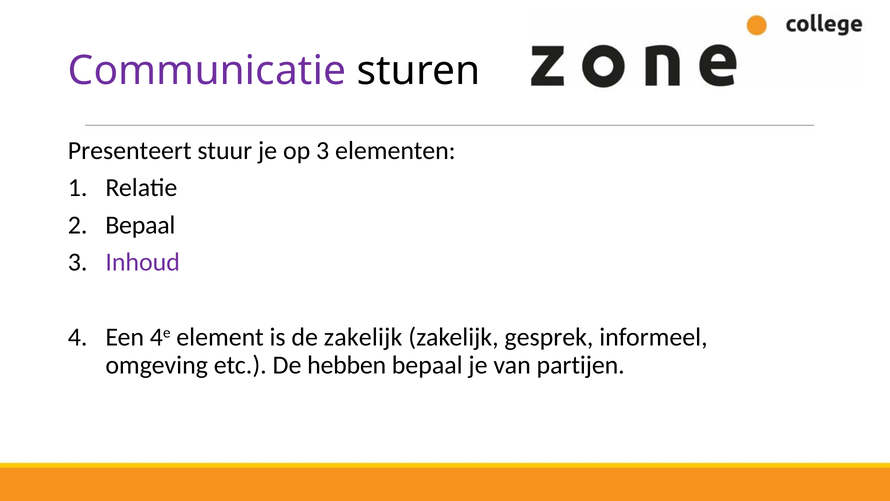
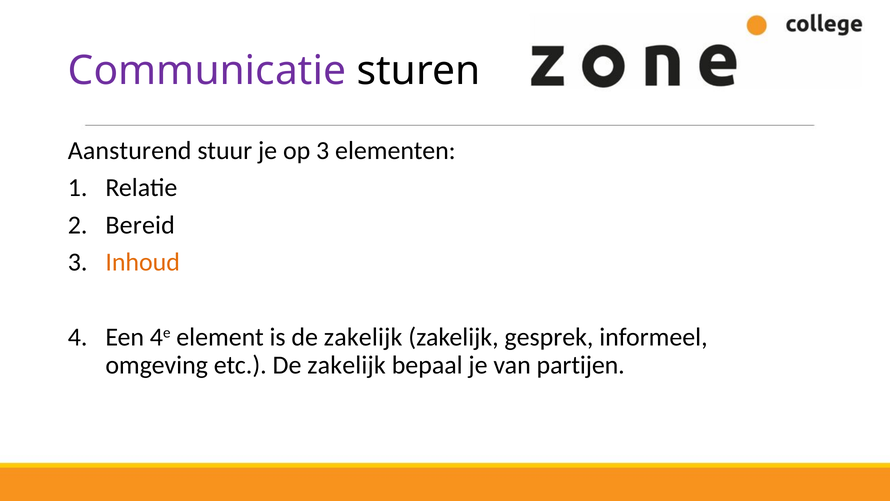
Presenteert: Presenteert -> Aansturend (130, 150)
Bepaal: Bepaal -> Bereid (140, 225)
Inhoud colour: purple -> orange (143, 262)
etc De hebben: hebben -> zakelijk (347, 365)
